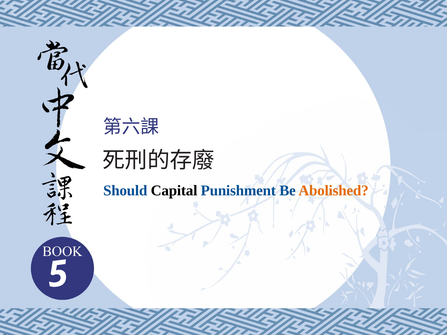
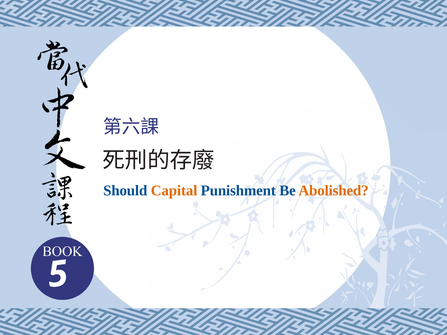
Capital colour: black -> orange (174, 191)
